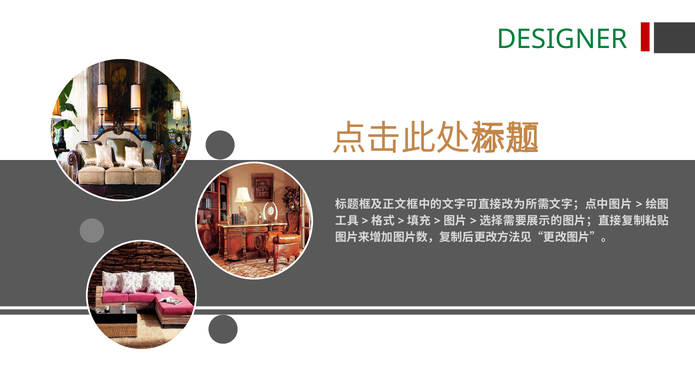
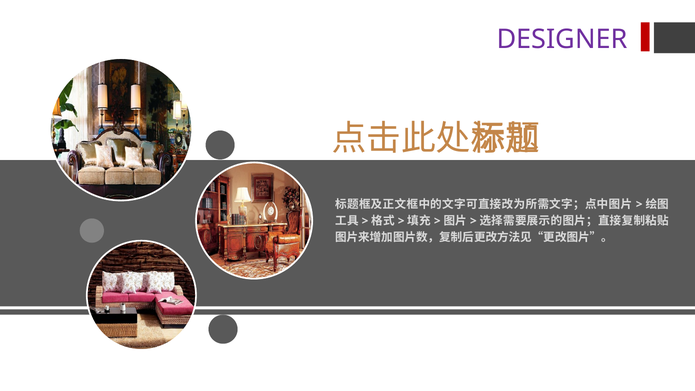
DESIGNER colour: green -> purple (562, 39)
